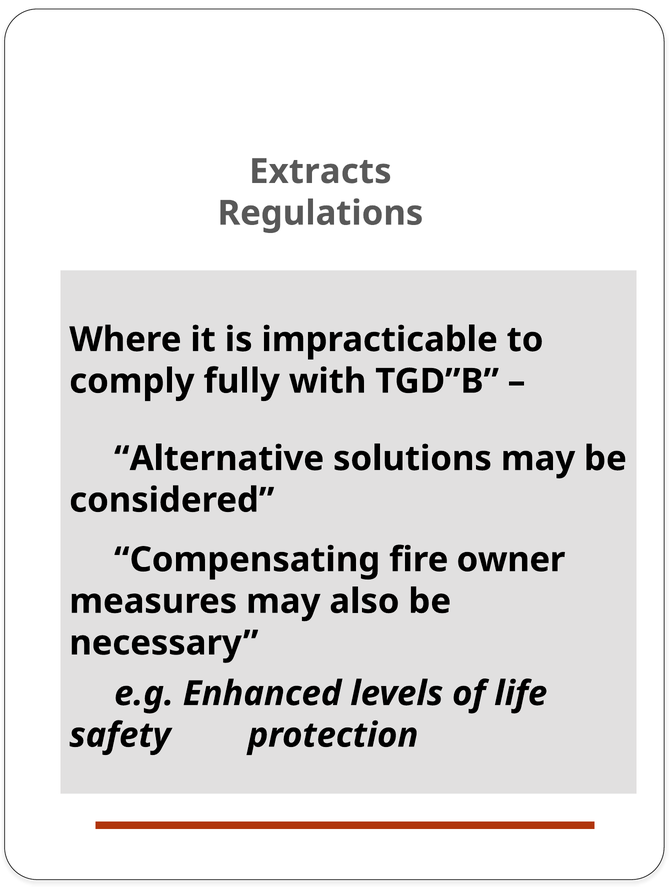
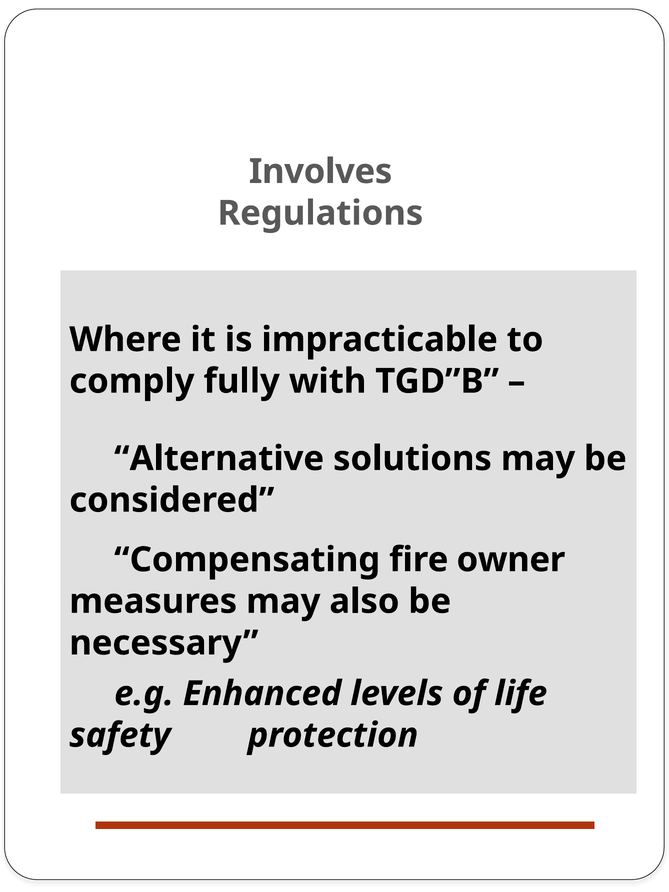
Extracts: Extracts -> Involves (321, 172)
